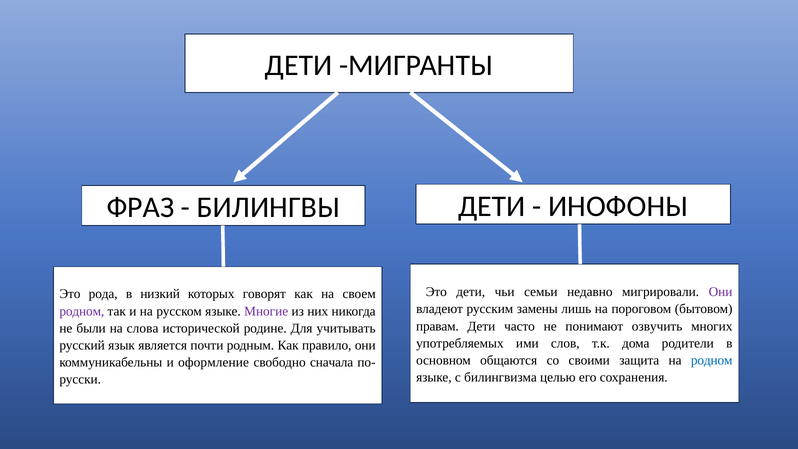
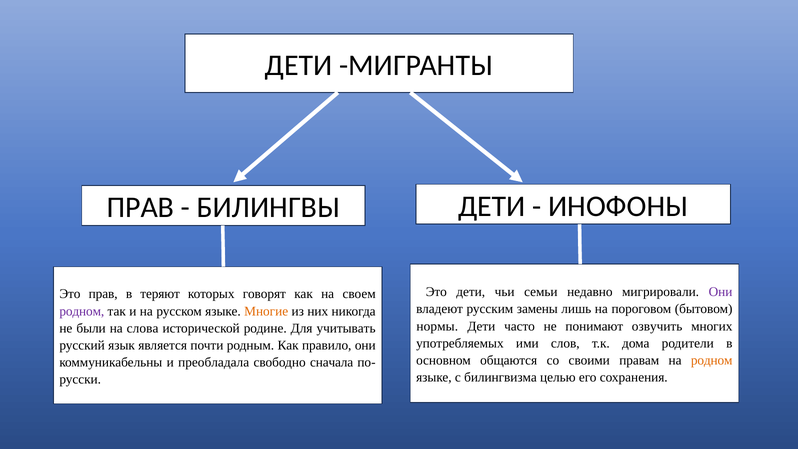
ФРАЗ: ФРАЗ -> ПРАВ (140, 208)
Это рода: рода -> прав (103, 294)
низкий: низкий -> теряют (160, 294)
Многие colour: purple -> orange (266, 311)
правам: правам -> нормы (437, 326)
защита: защита -> правам (639, 360)
родном colour: blue -> orange (712, 360)
оформление: оформление -> преобладала (214, 362)
